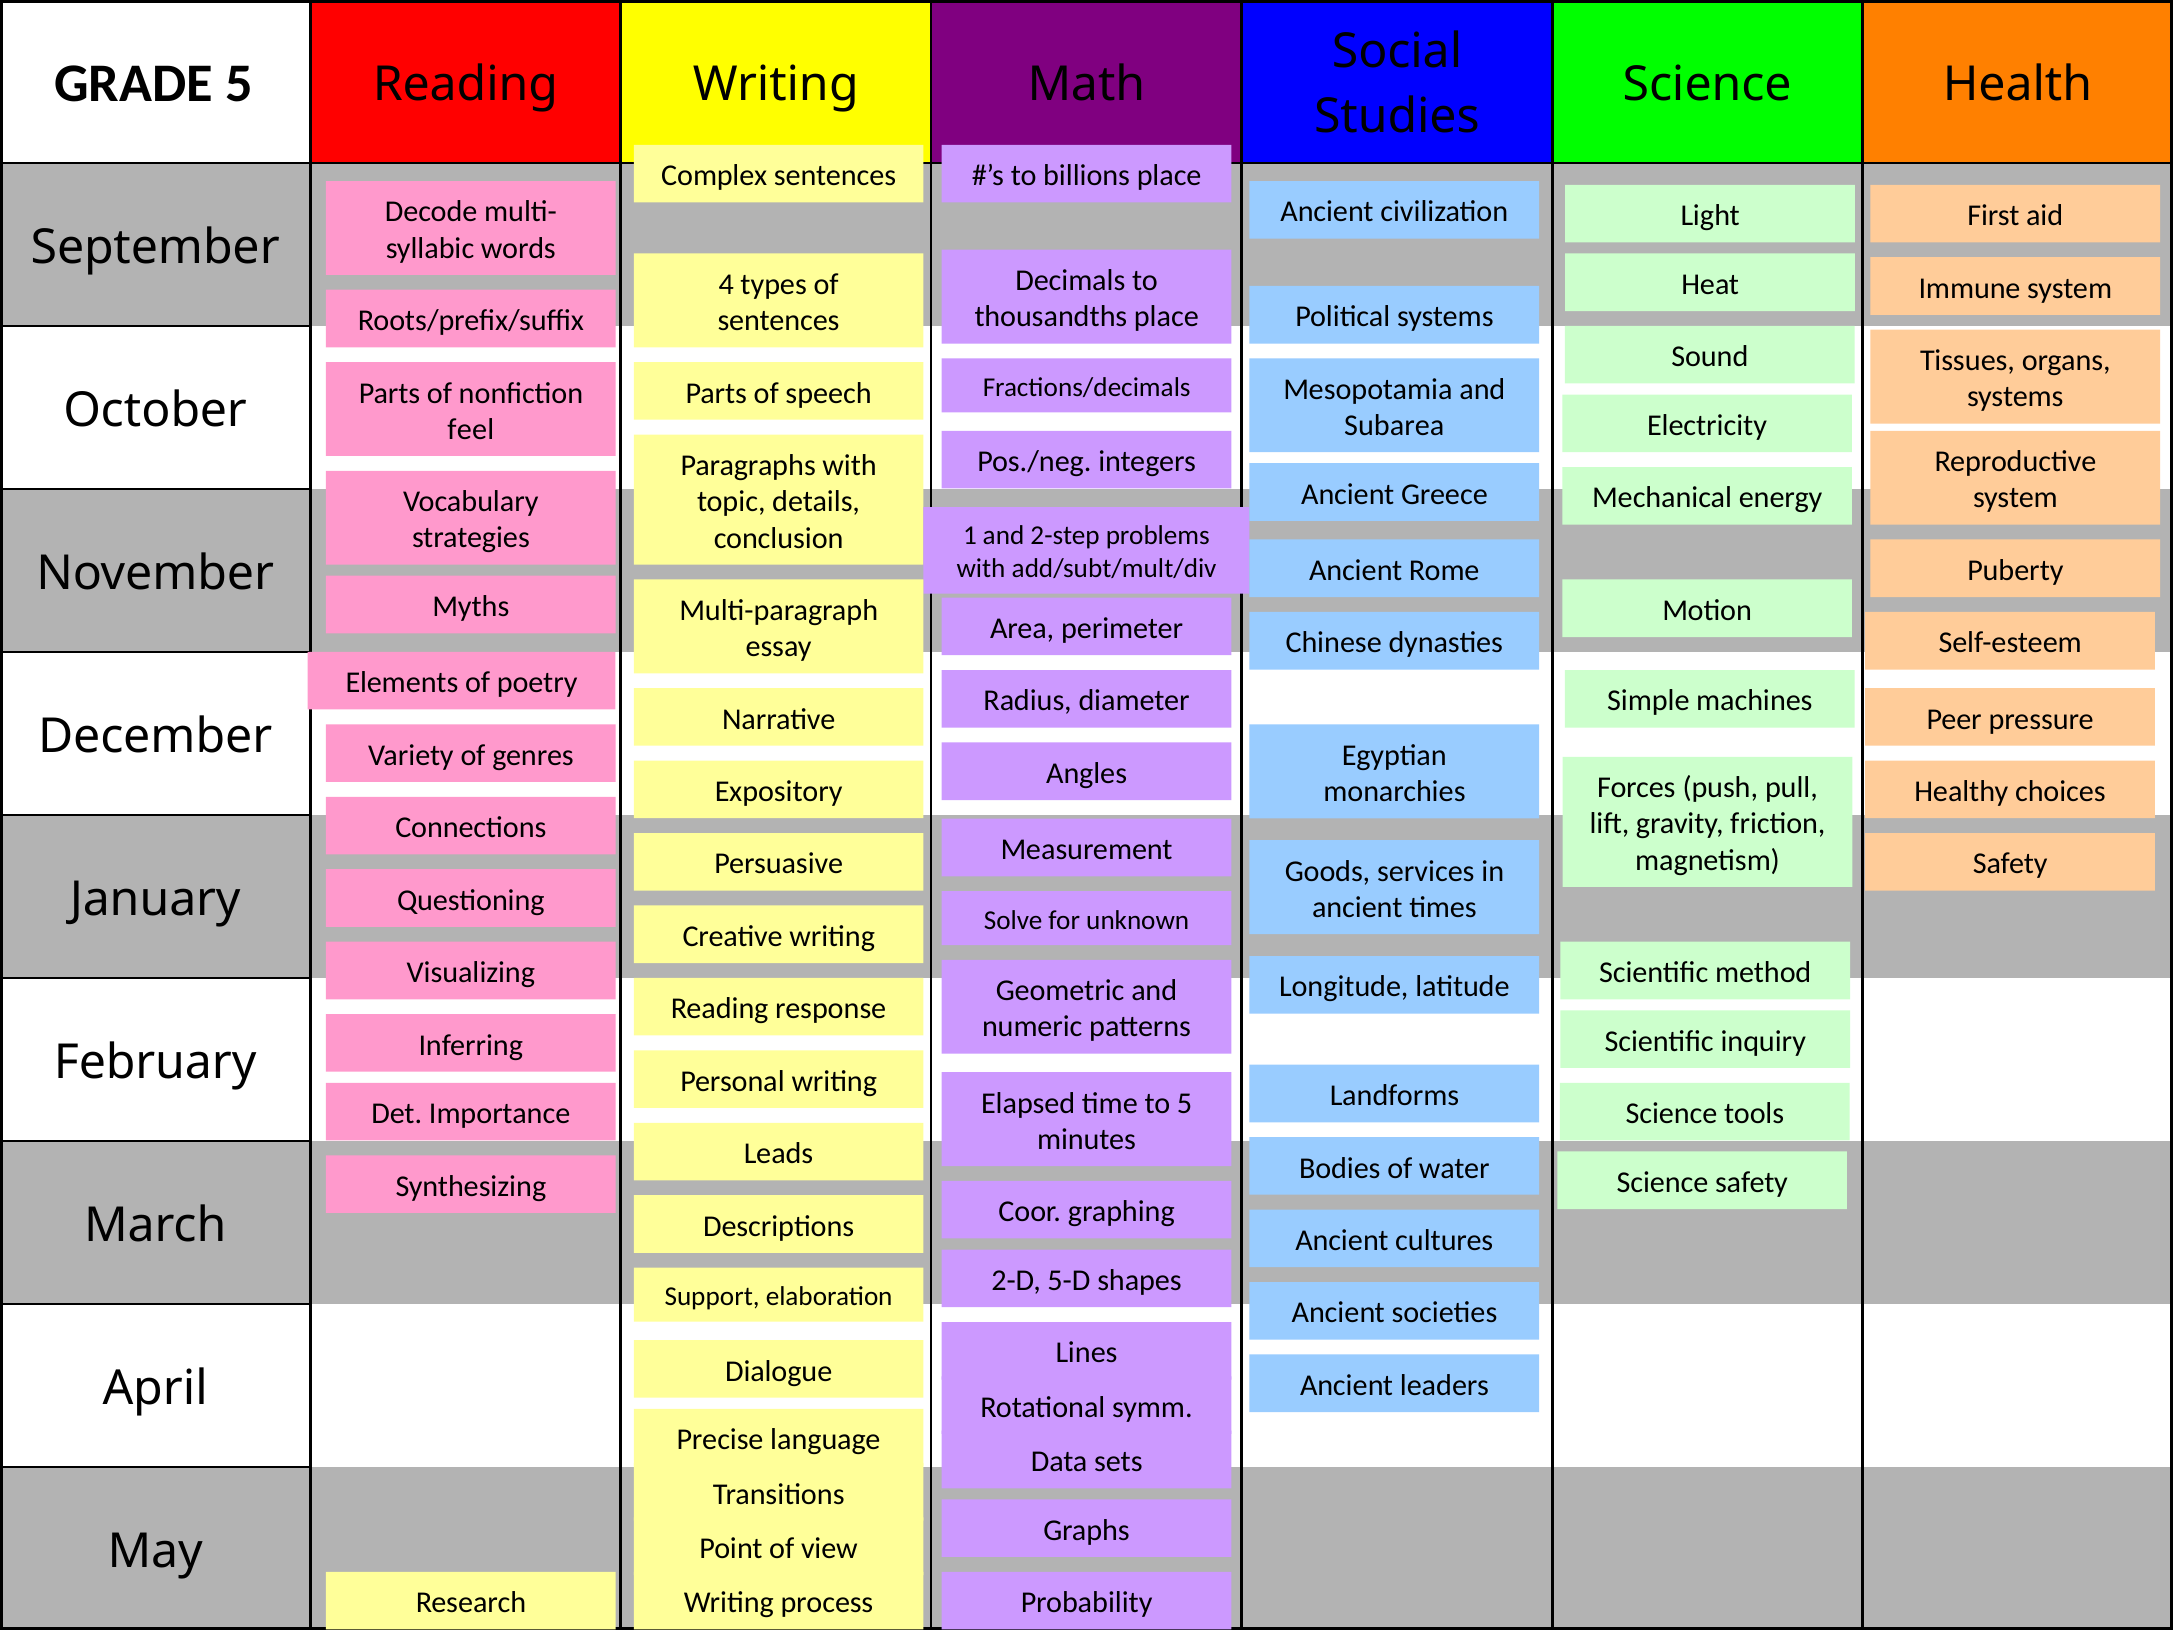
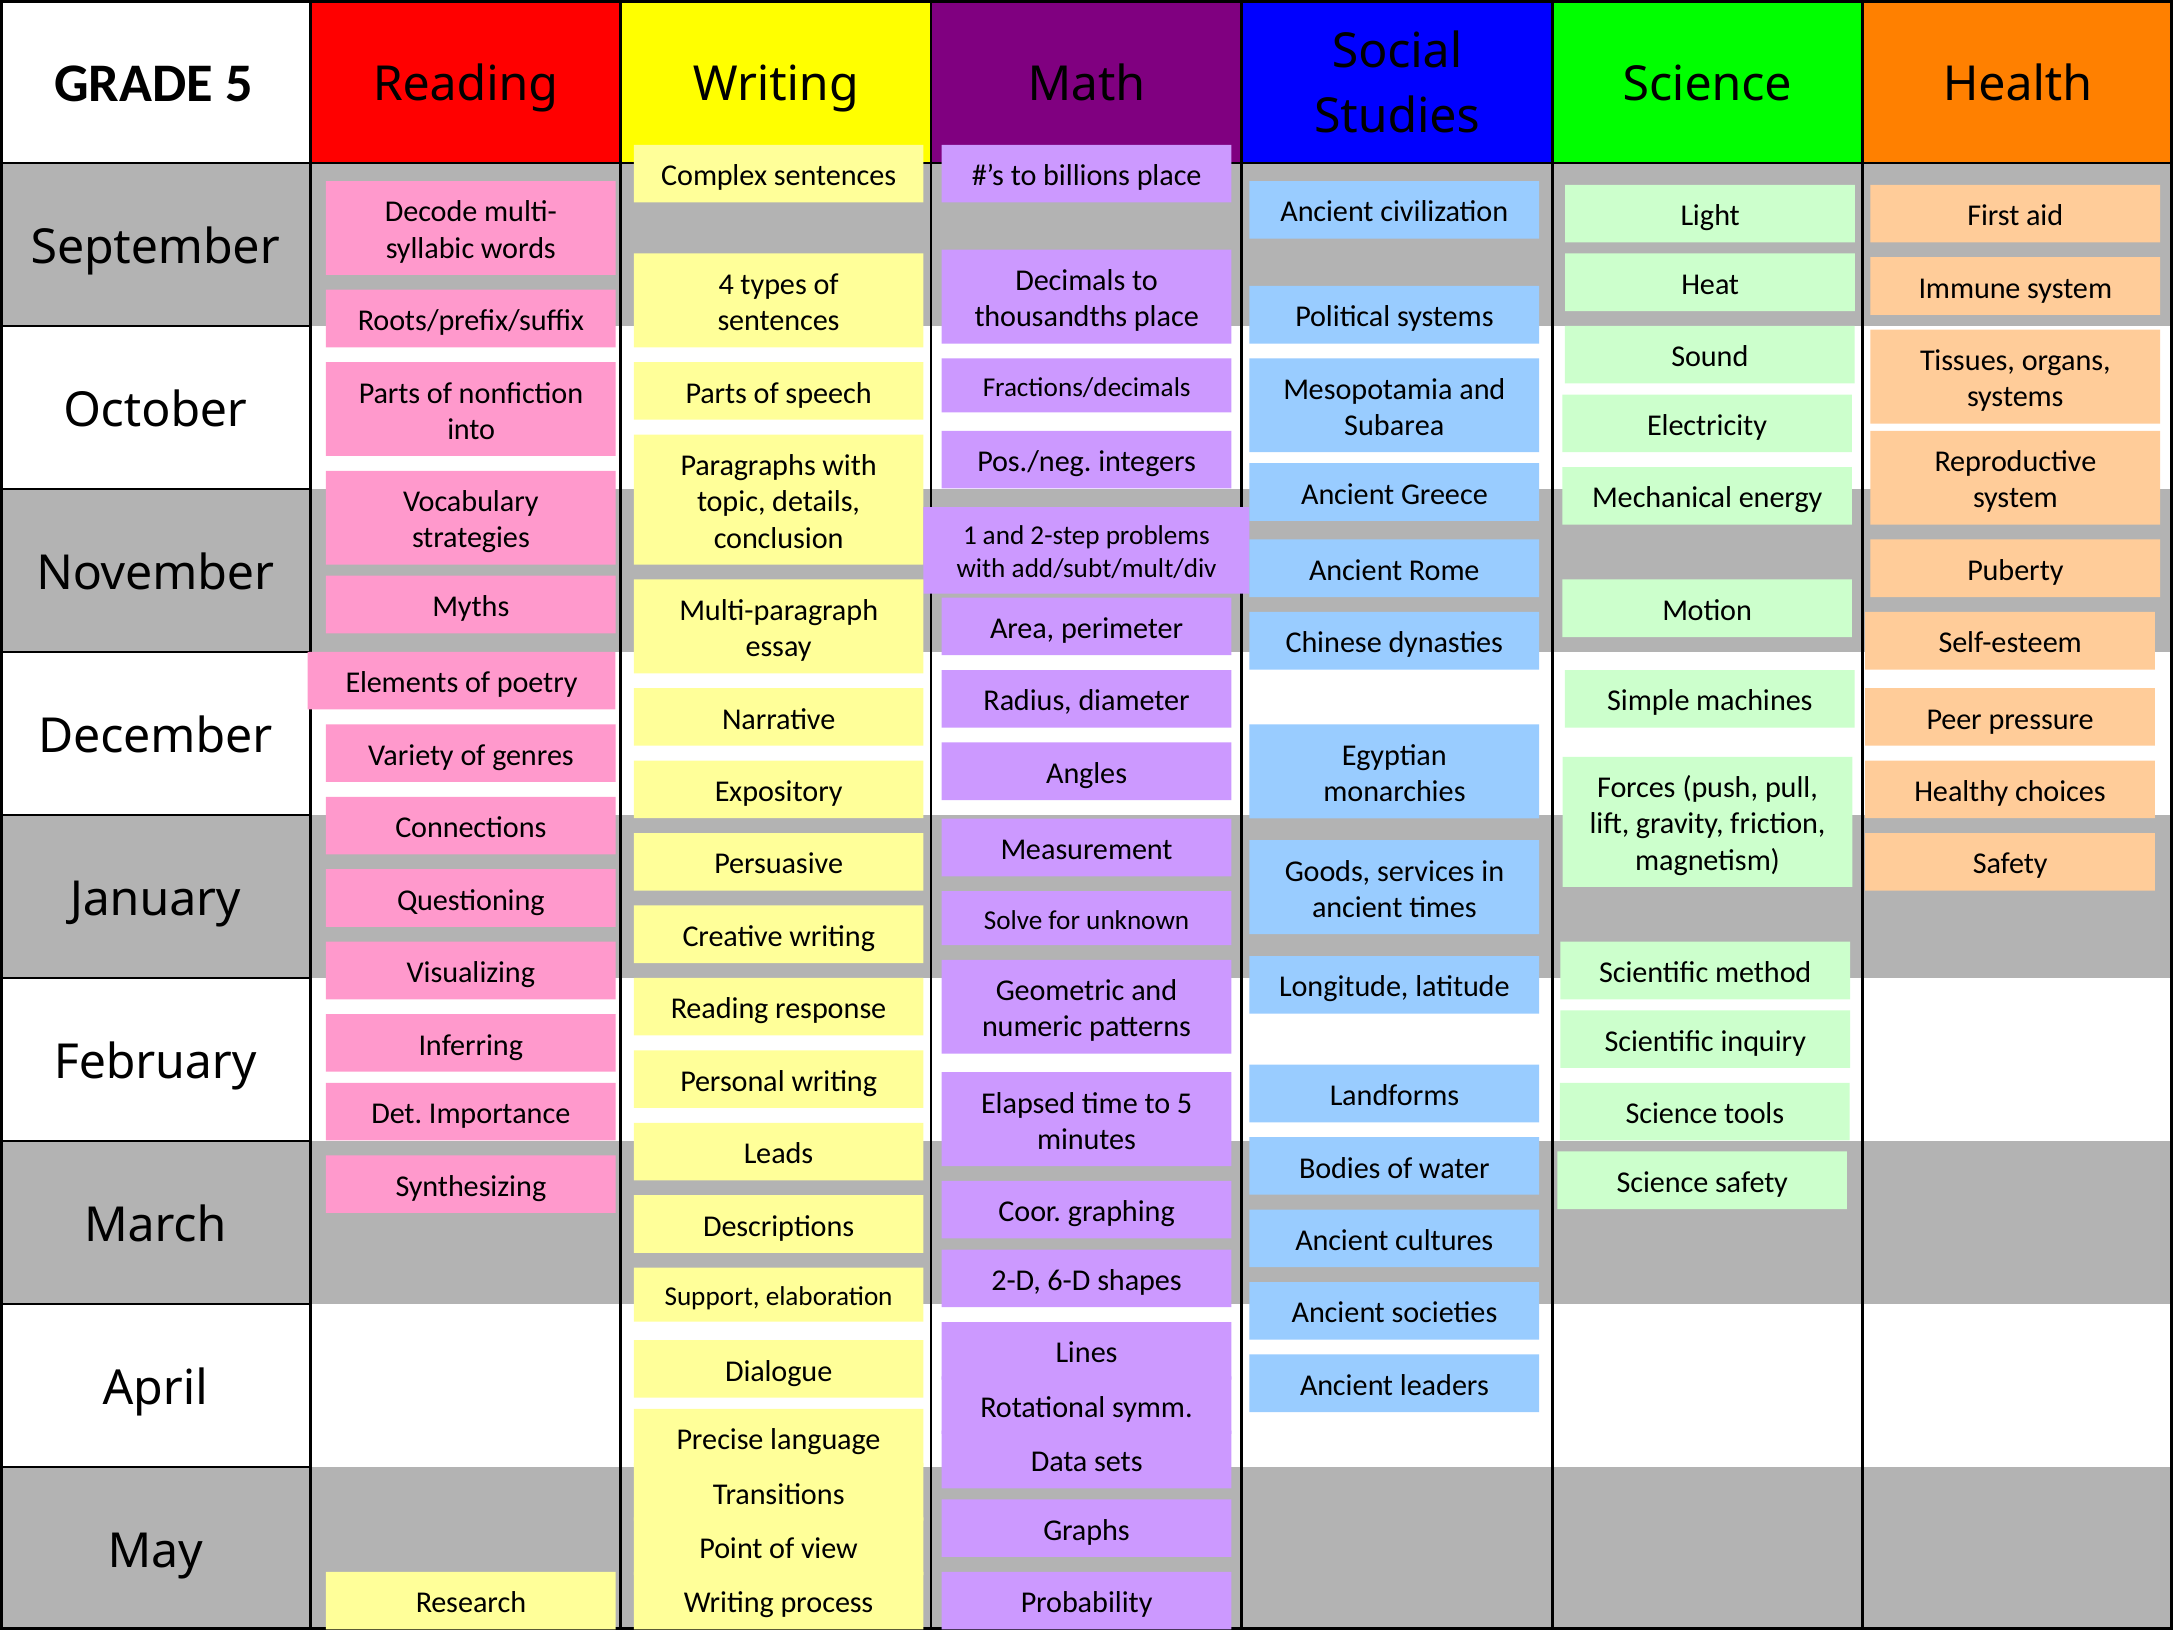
feel: feel -> into (471, 429)
5-D: 5-D -> 6-D (1069, 1280)
